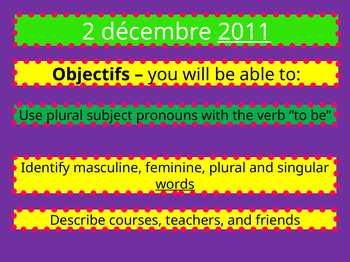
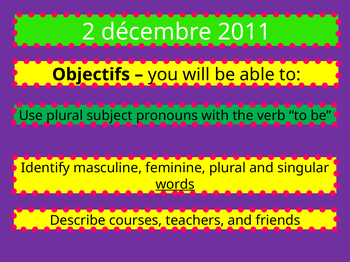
2011 underline: present -> none (244, 32)
